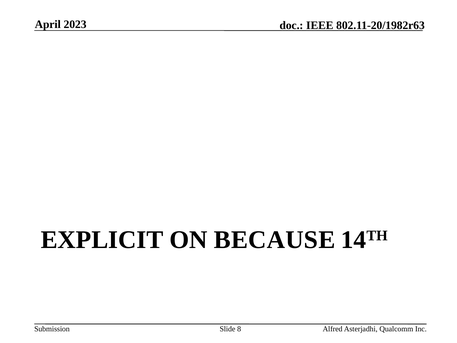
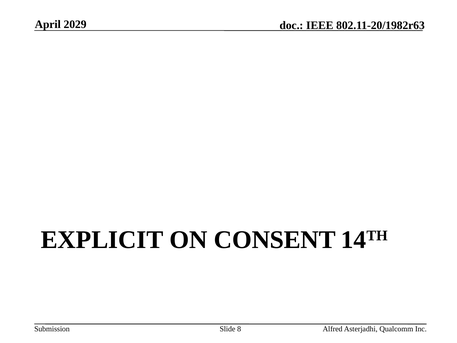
2023: 2023 -> 2029 (75, 24)
BECAUSE: BECAUSE -> CONSENT (275, 240)
